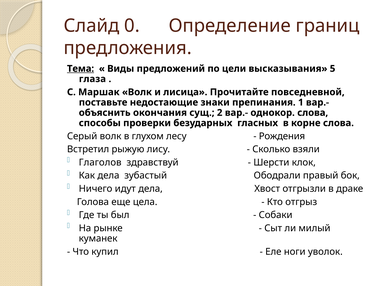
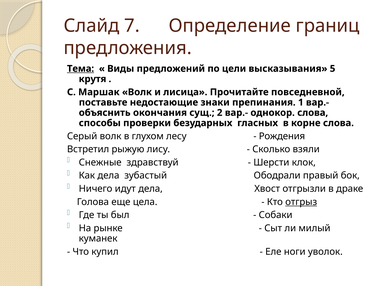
0: 0 -> 7 (132, 26)
глаза: глаза -> крутя (93, 79)
Глаголов: Глаголов -> Снежные (100, 162)
отгрыз underline: none -> present (301, 202)
